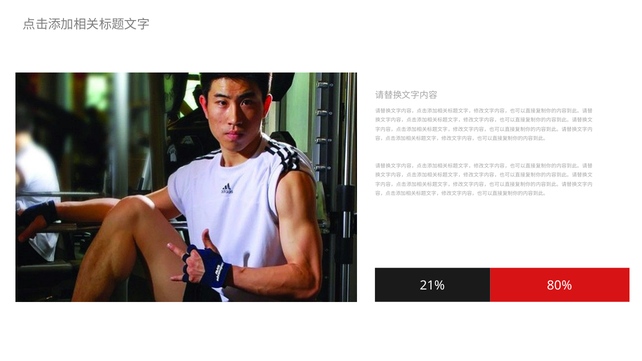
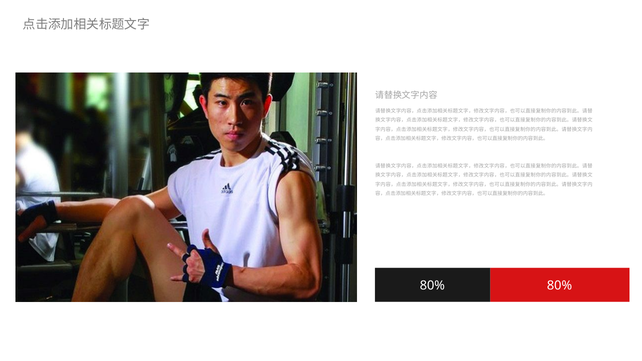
21%: 21% -> 80% (432, 286)
